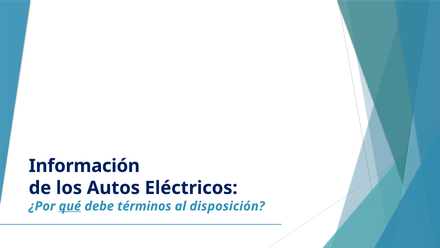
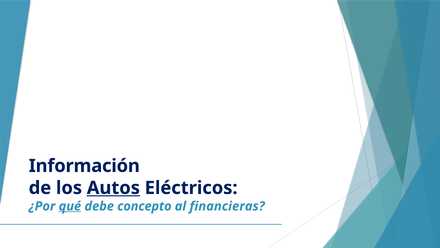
Autos underline: none -> present (113, 188)
términos: términos -> concepto (144, 206)
disposición: disposición -> financieras (227, 206)
